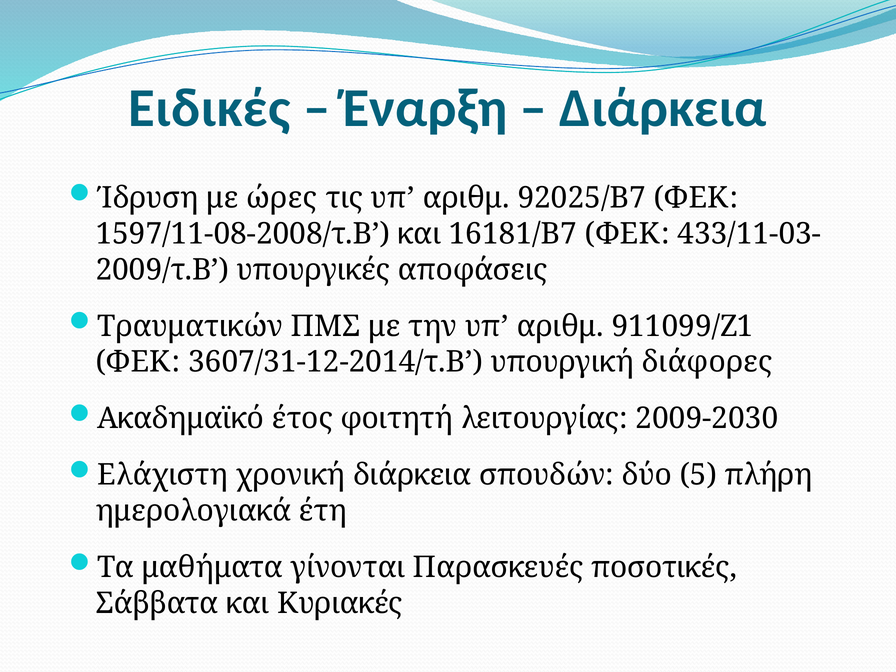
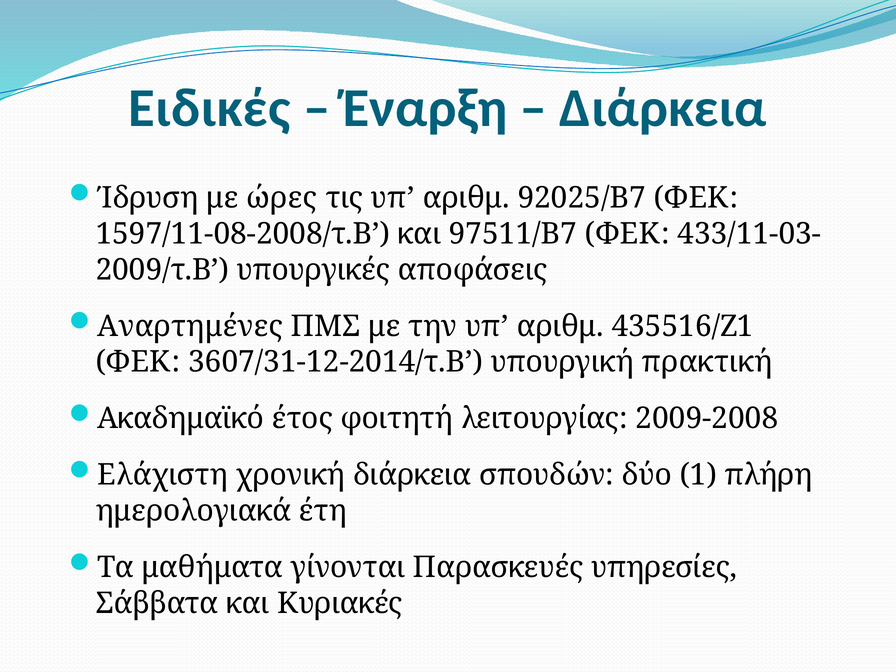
16181/Β7: 16181/Β7 -> 97511/Β7 (513, 234)
Τραυματικών: Τραυματικών -> Αναρτημένες (190, 326)
911099/Ζ1: 911099/Ζ1 -> 435516/Ζ1 (682, 326)
διάφορες: διάφορες -> πρακτική (707, 362)
2009-2030: 2009-2030 -> 2009-2008 (707, 419)
5: 5 -> 1 (698, 475)
ποσοτικές: ποσοτικές -> υπηρεσίες (664, 567)
